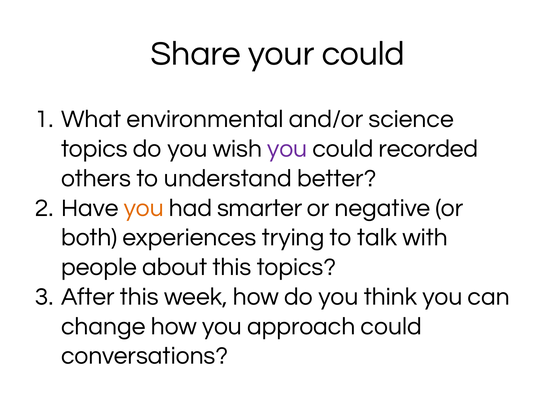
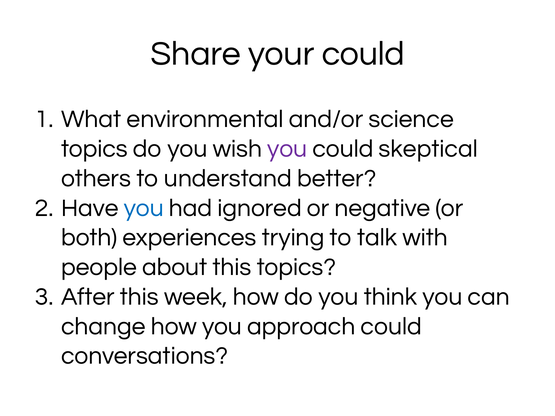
recorded: recorded -> skeptical (428, 149)
you colour: orange -> blue (144, 208)
smarter: smarter -> ignored (260, 208)
